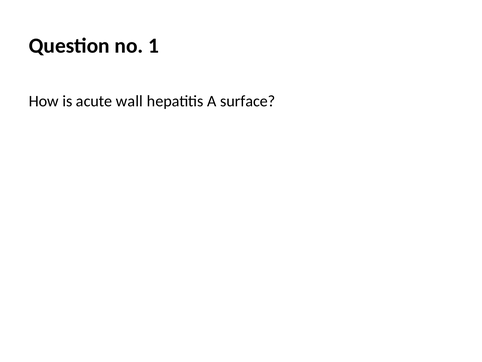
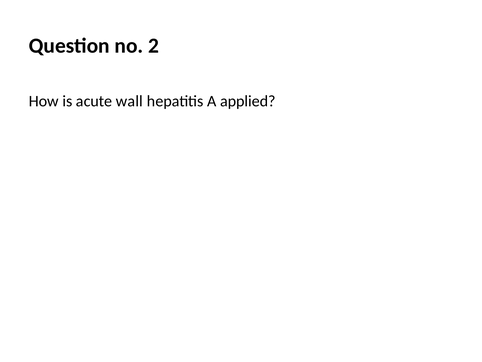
1: 1 -> 2 (154, 46)
surface: surface -> applied (248, 101)
